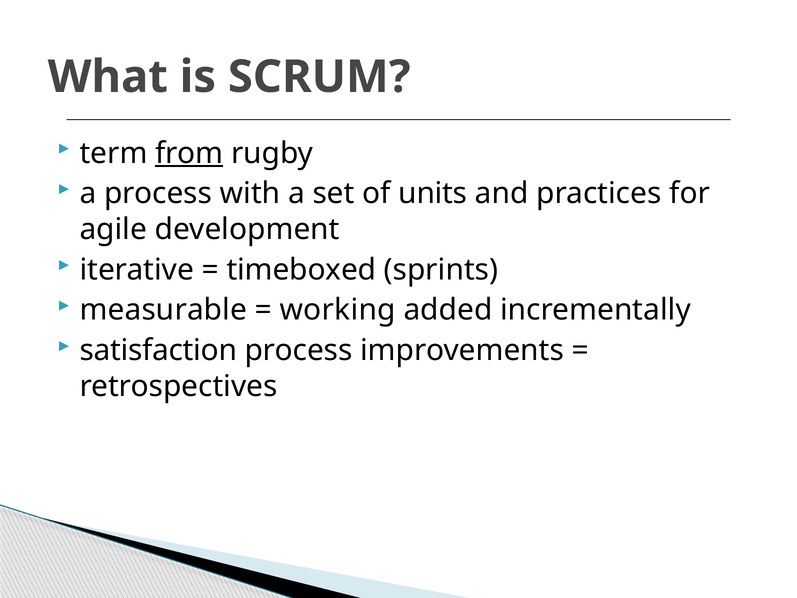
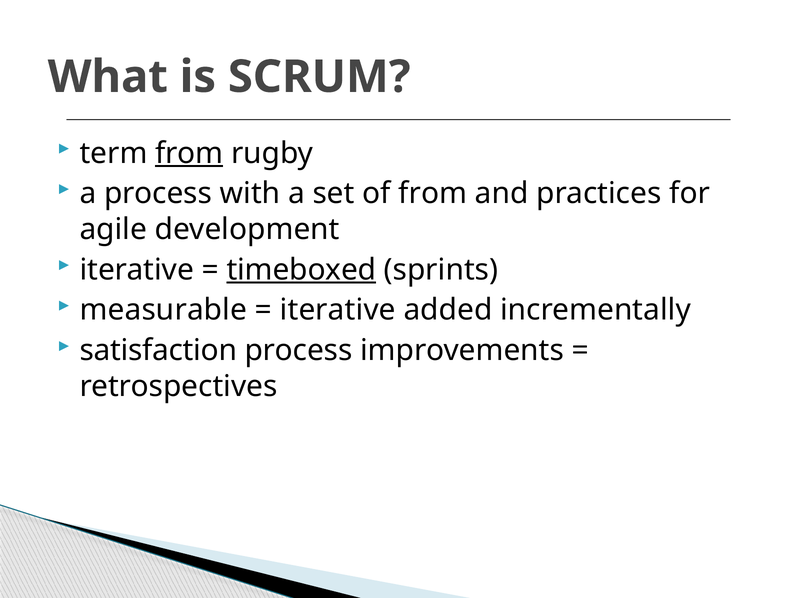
of units: units -> from (433, 193)
timeboxed underline: none -> present (301, 270)
working: working -> iterative (338, 310)
